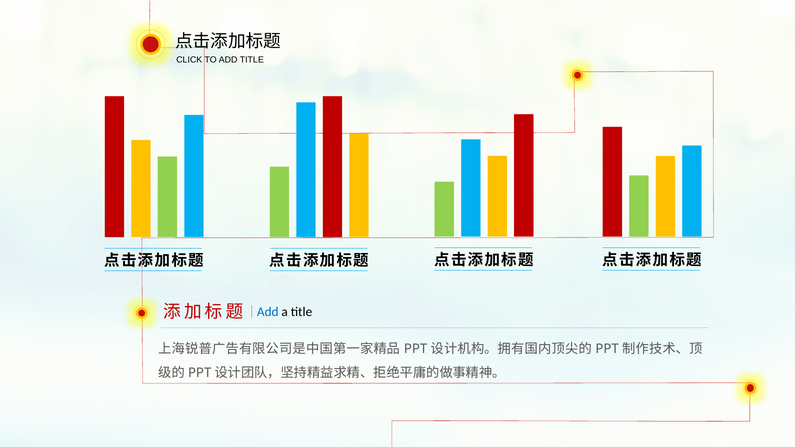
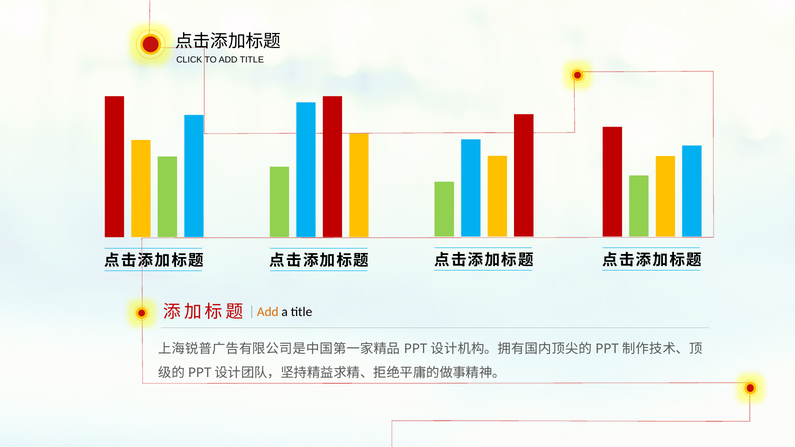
Add colour: blue -> orange (268, 312)
